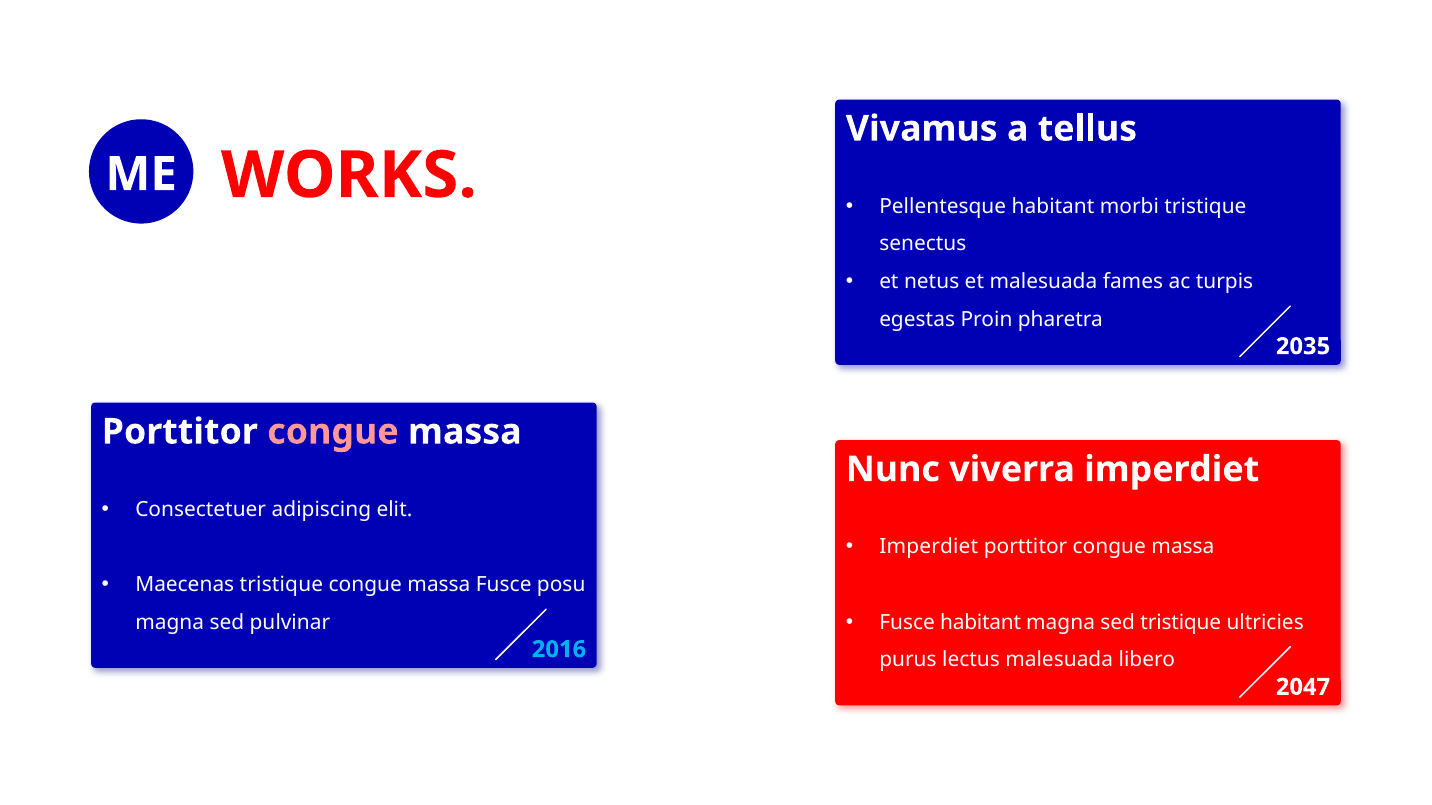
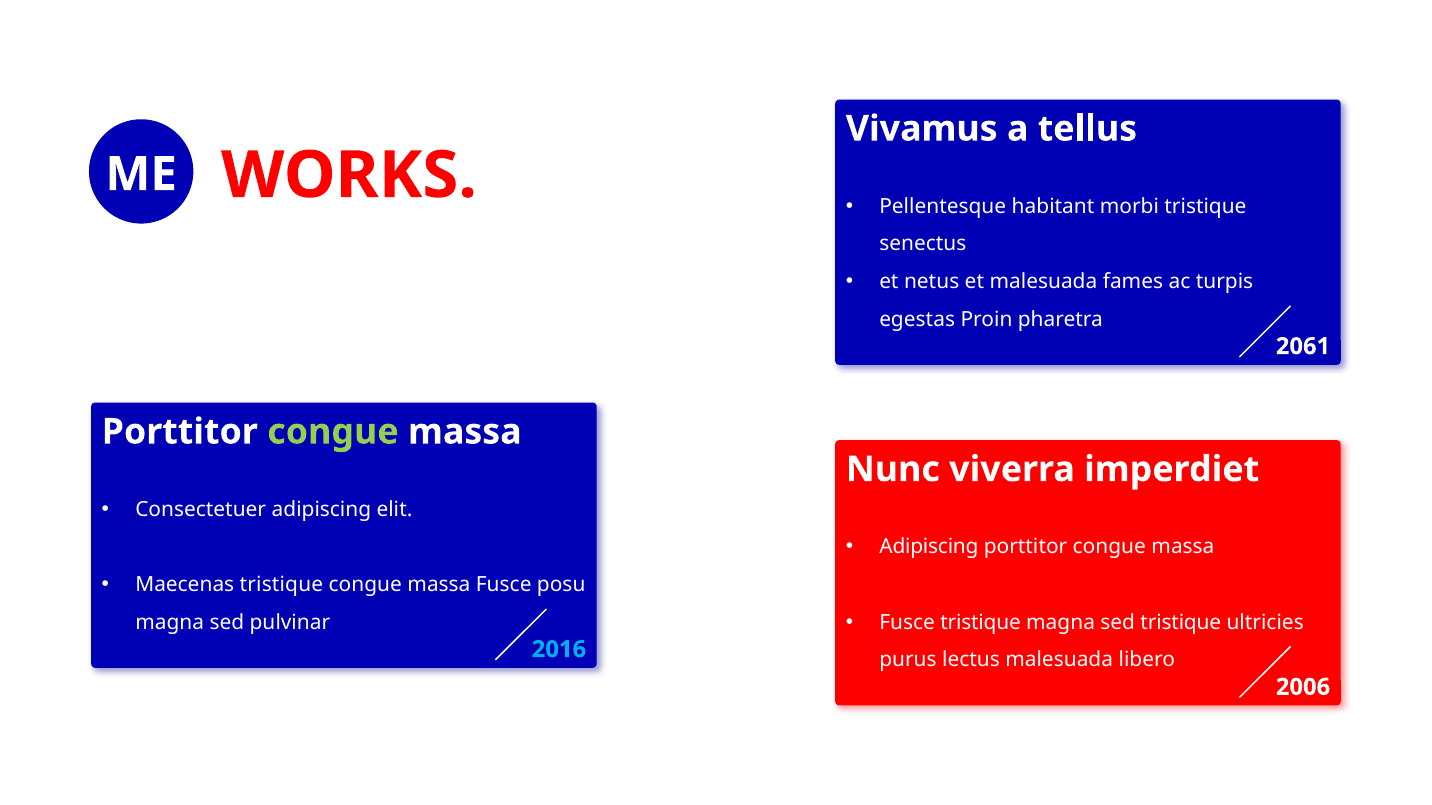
2035: 2035 -> 2061 (1303, 347)
congue colour: pink -> light green (333, 432)
Imperdiet: Imperdiet -> Adipiscing (929, 547)
Fusce habitant: habitant -> tristique (981, 623)
2047: 2047 -> 2006 (1303, 687)
